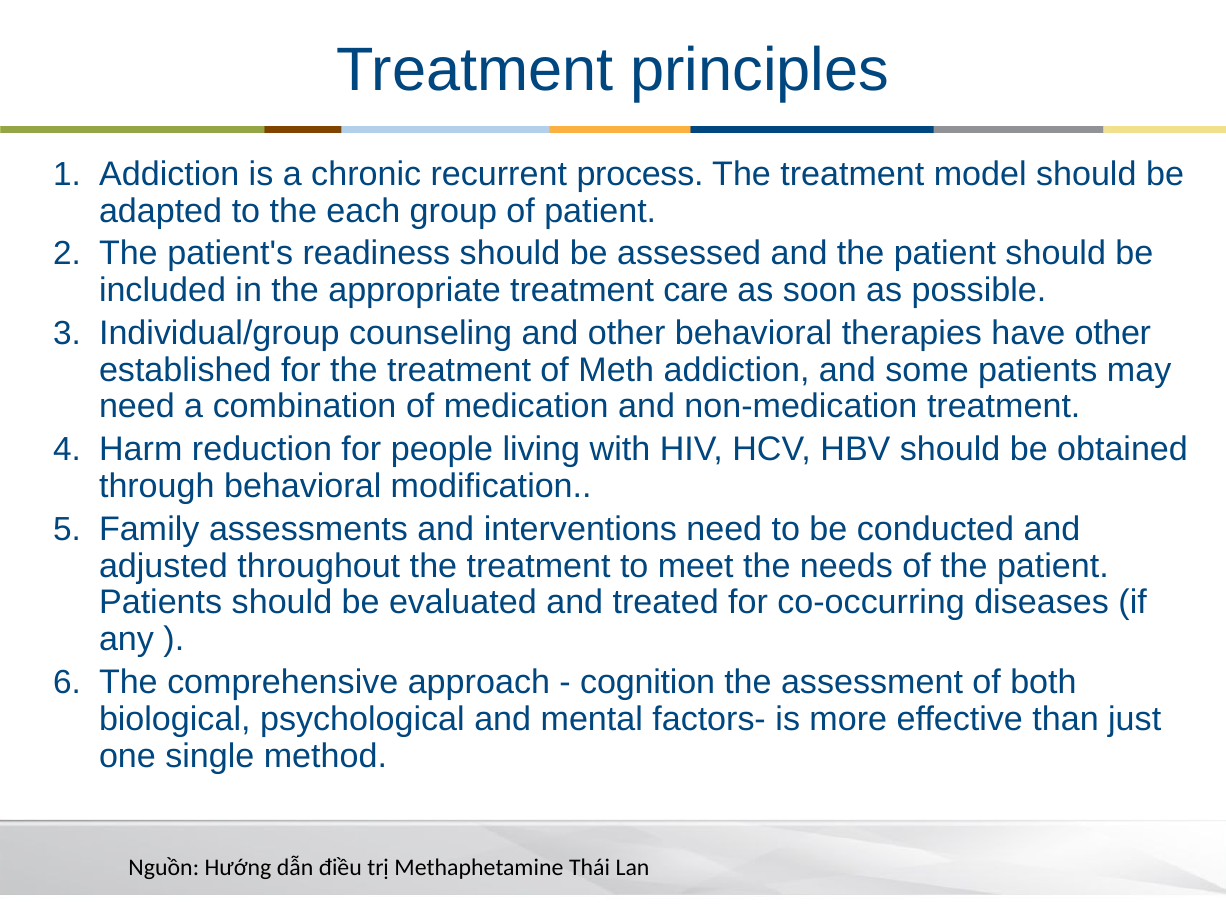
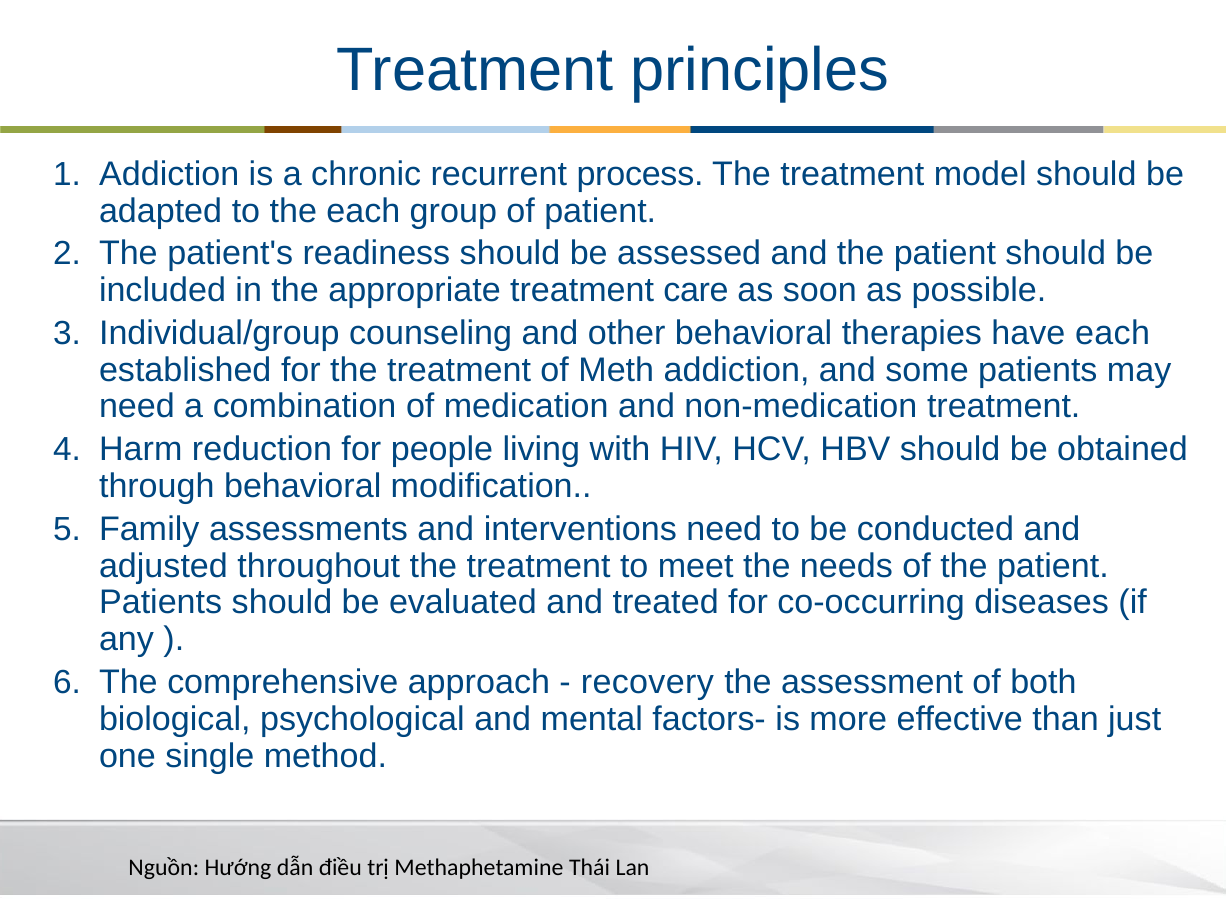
have other: other -> each (1113, 333)
cognition: cognition -> recovery (647, 683)
